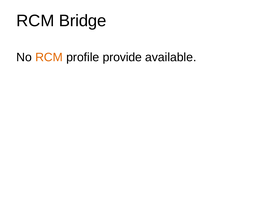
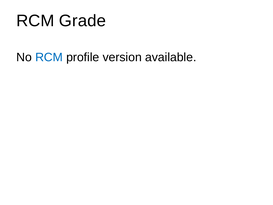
Bridge: Bridge -> Grade (82, 21)
RCM colour: orange -> blue (49, 57)
provide: provide -> version (122, 57)
